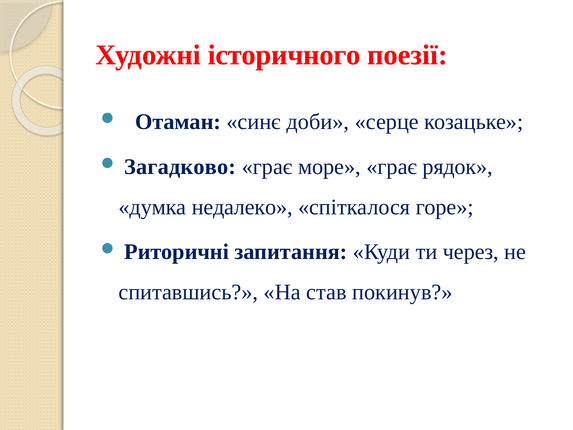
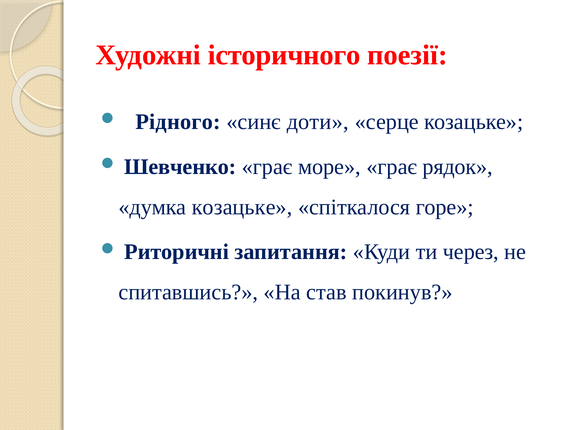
Отаман: Отаман -> Рідного (178, 122)
доби: доби -> доти (318, 122)
Загадково: Загадково -> Шевченко (180, 167)
думка недалеко: недалеко -> козацьке (242, 207)
